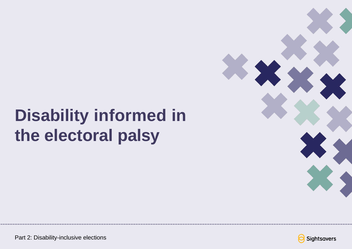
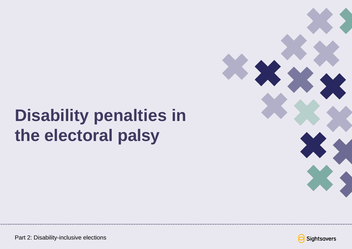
informed: informed -> penalties (130, 116)
